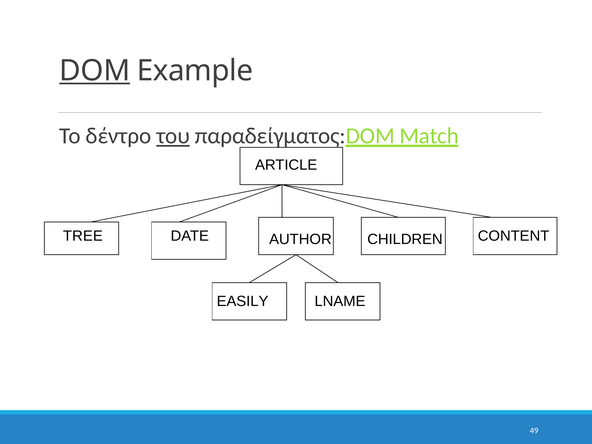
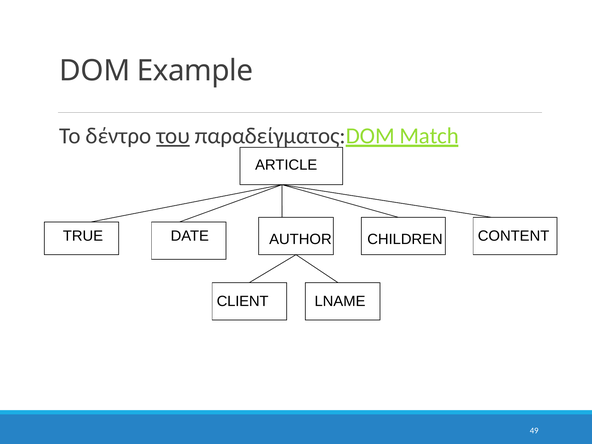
DOM underline: present -> none (95, 71)
TREE: TREE -> TRUE (83, 236)
EASILY: EASILY -> CLIENT (243, 301)
